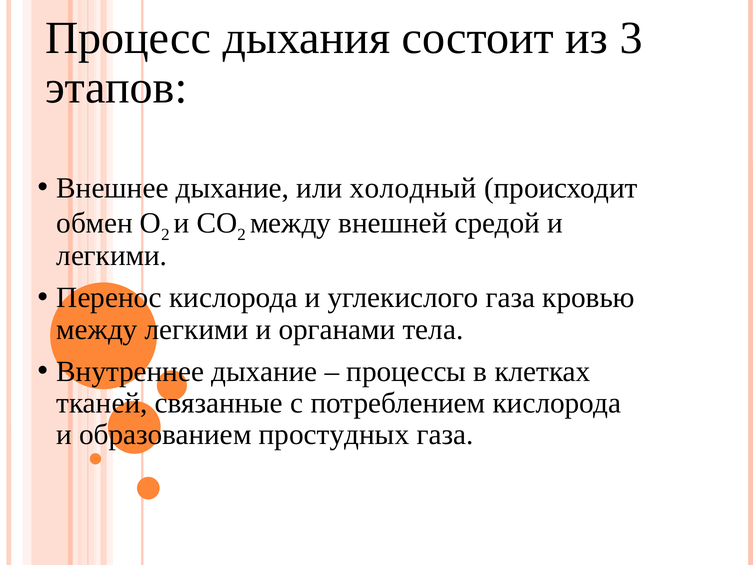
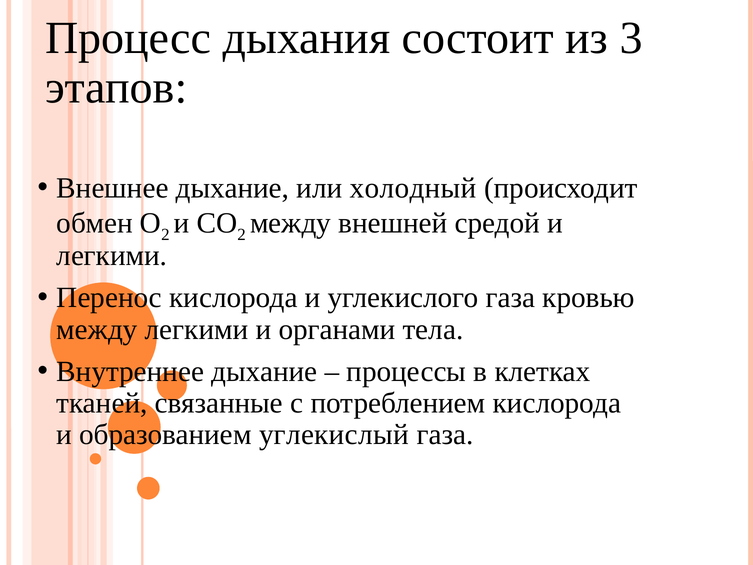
простудных: простудных -> углекислый (334, 435)
